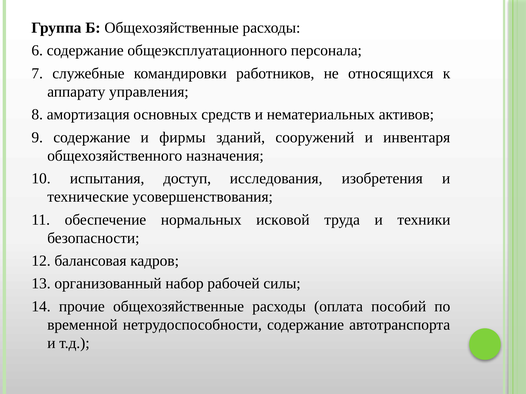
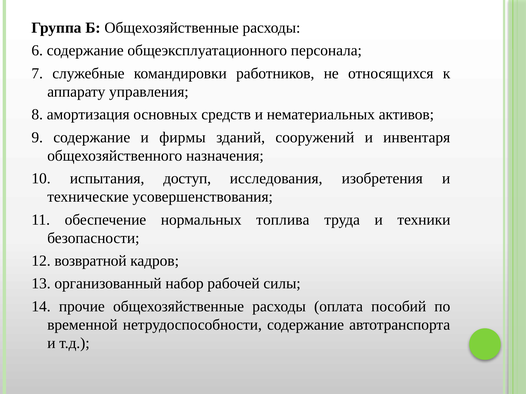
исковой: исковой -> топлива (283, 220)
балансовая: балансовая -> возвратной (90, 261)
